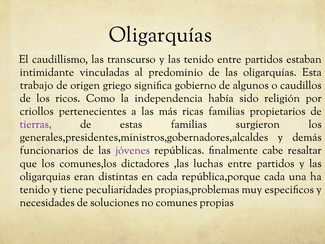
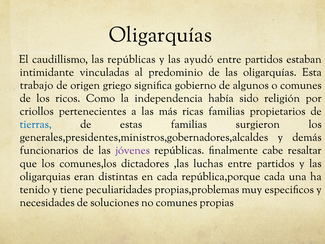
las transcurso: transcurso -> repúblicas (131, 59)
las tenido: tenido -> ayudó (199, 59)
o caudillos: caudillos -> comunes (301, 85)
tierras colour: purple -> blue (36, 124)
